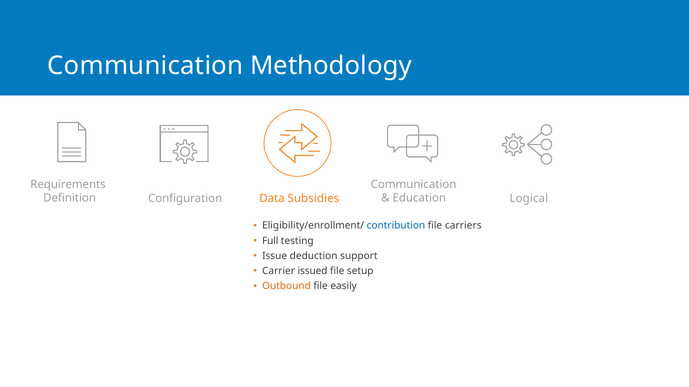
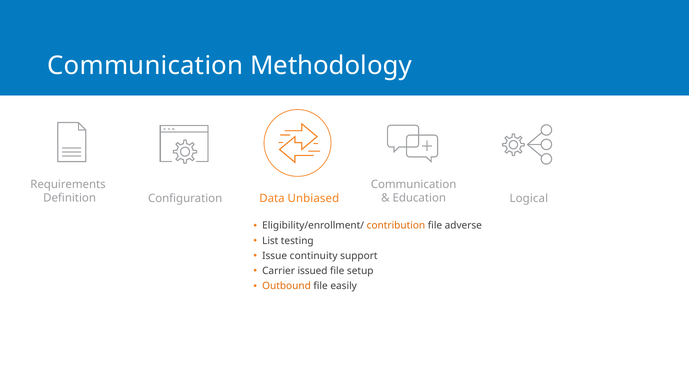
Subsidies: Subsidies -> Unbiased (313, 199)
contribution colour: blue -> orange (396, 226)
carriers: carriers -> adverse (463, 226)
Full: Full -> List (270, 241)
deduction: deduction -> continuity (314, 256)
